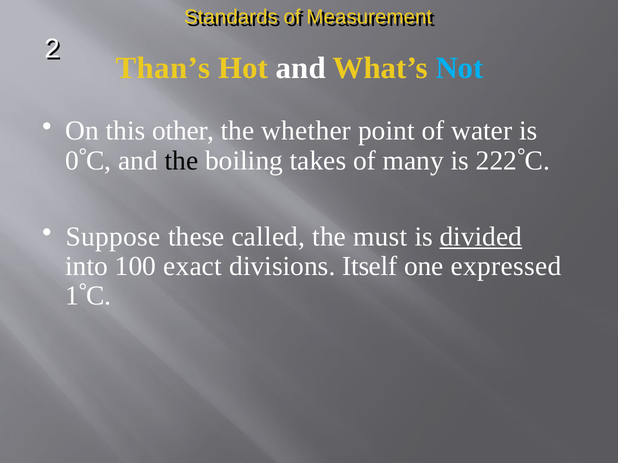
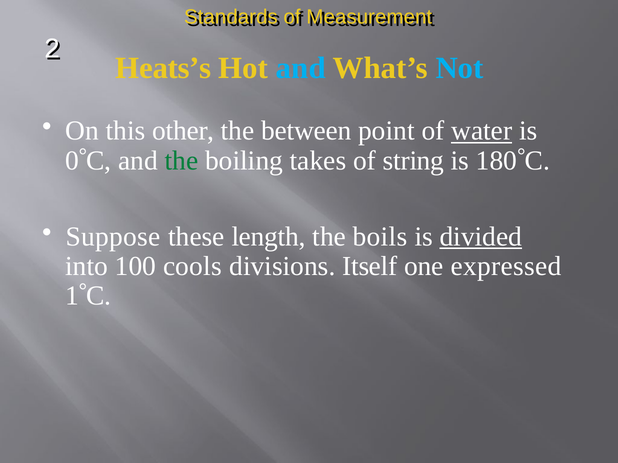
Than’s: Than’s -> Heats’s (163, 68)
and colour: white -> light blue (301, 68)
whether: whether -> between (306, 131)
water underline: none -> present (482, 131)
the colour: black -> green (181, 161)
many: many -> string (413, 161)
222: 222 -> 180 (497, 161)
called: called -> length (269, 237)
must: must -> boils (380, 237)
exact: exact -> cools (193, 266)
